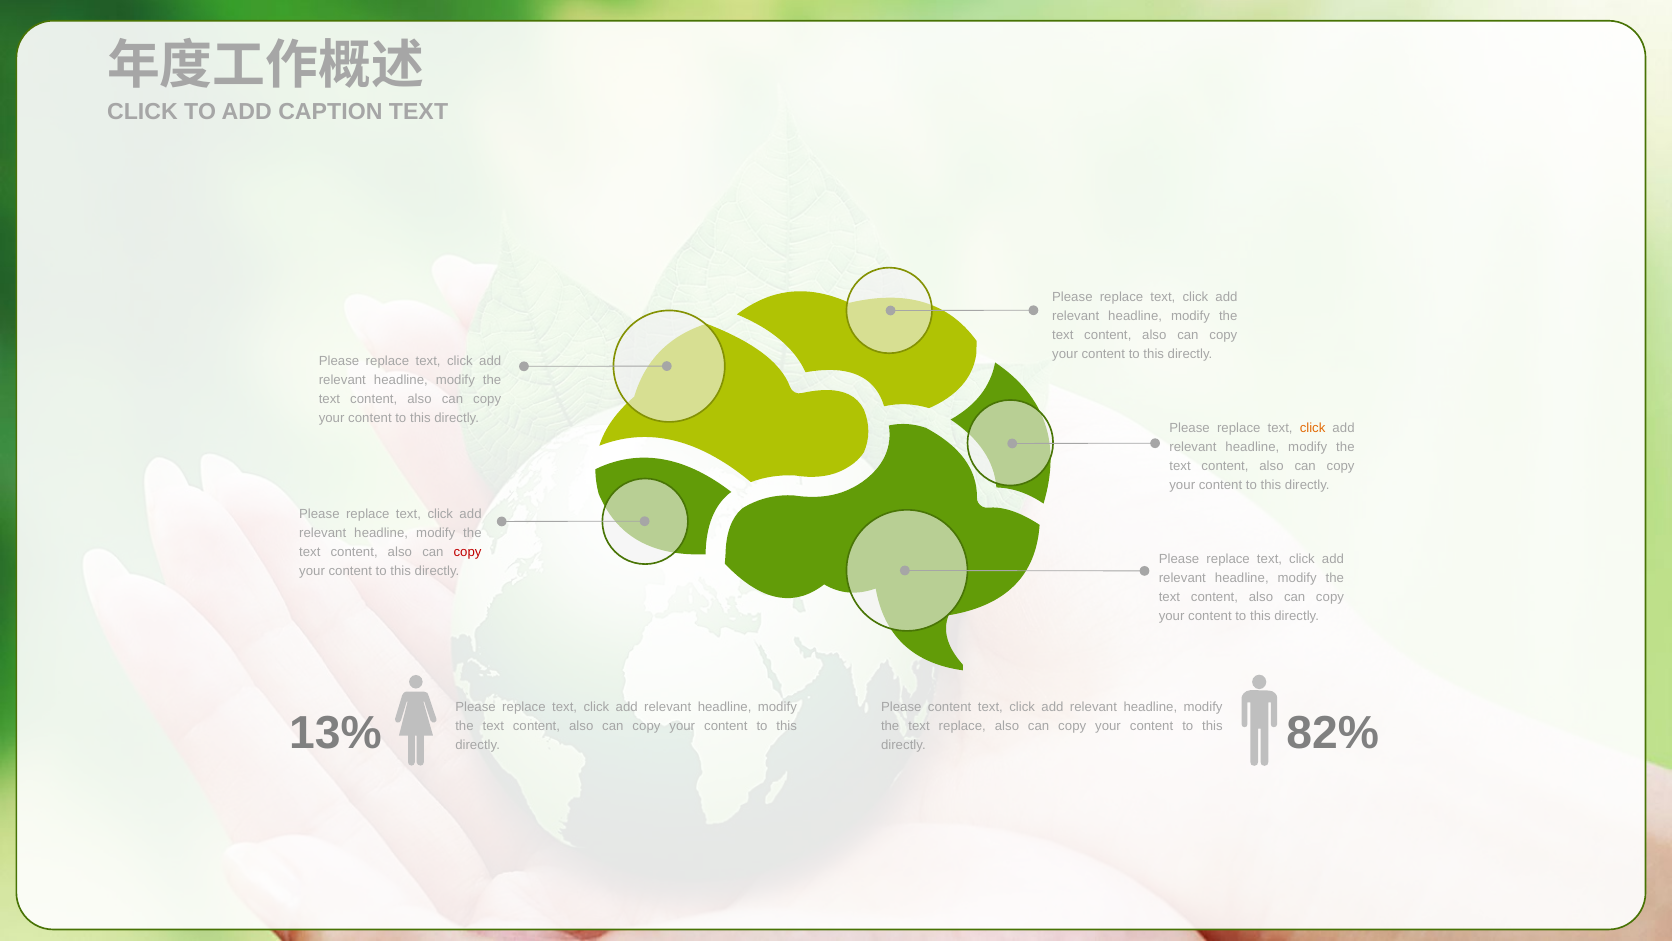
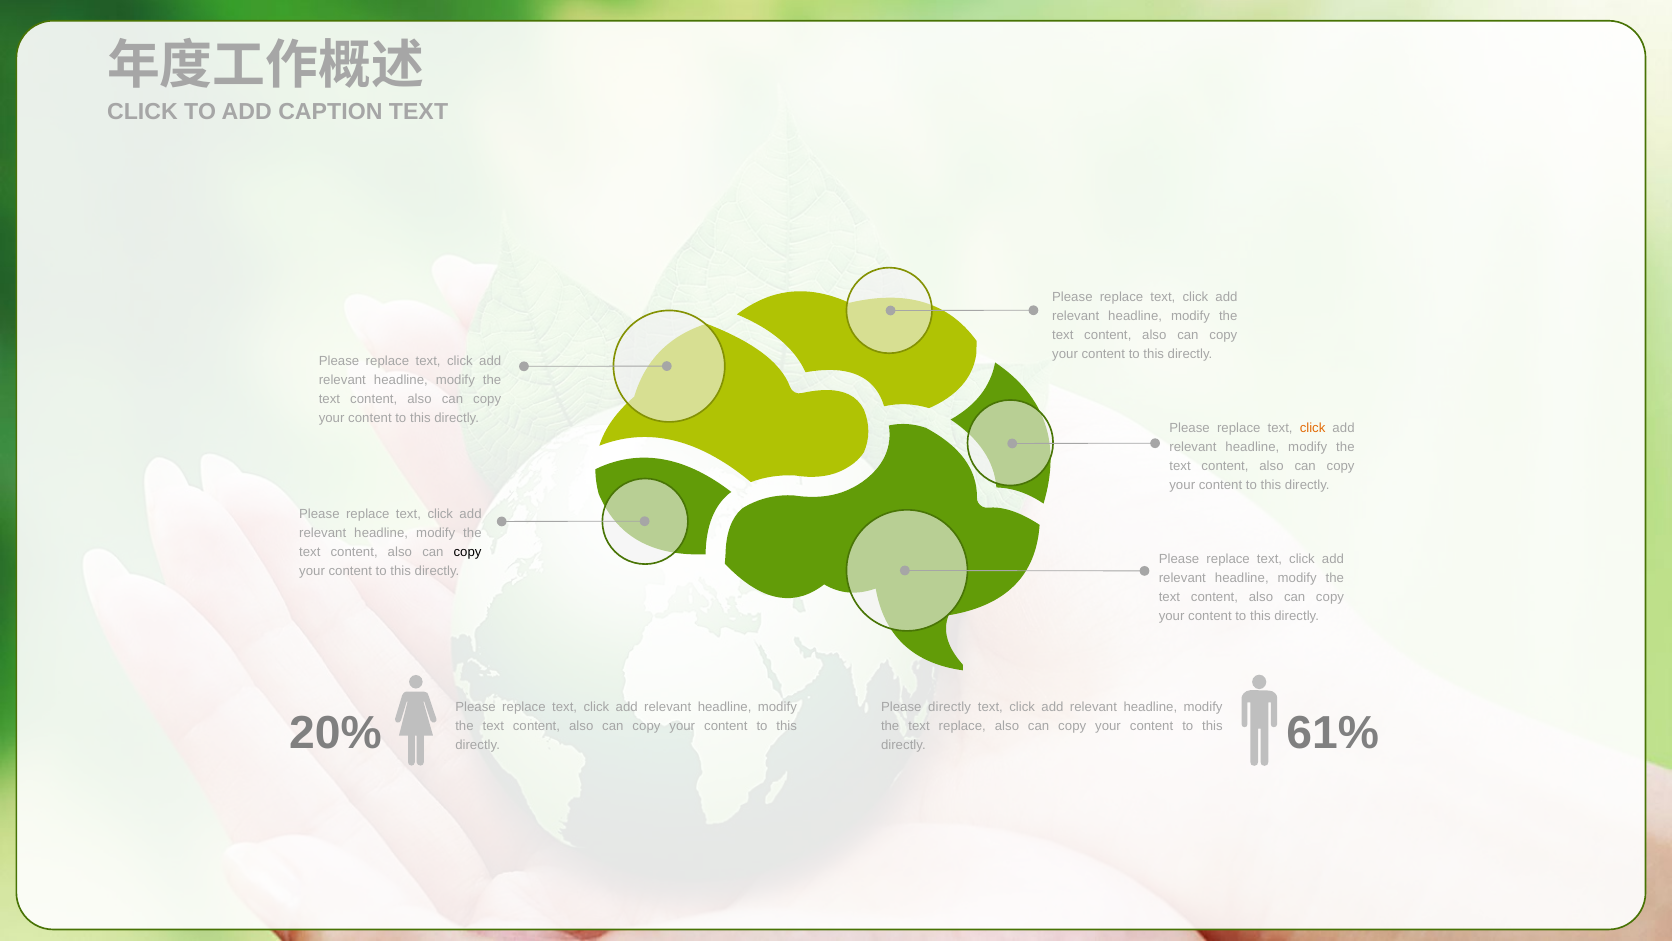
copy colour: red -> black (468, 552)
Please content: content -> directly (950, 707)
13%: 13% -> 20% (335, 733)
82%: 82% -> 61% (1333, 733)
